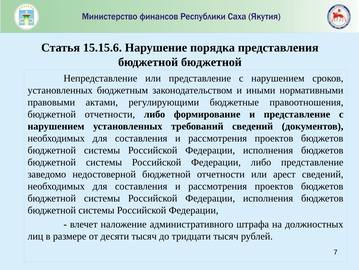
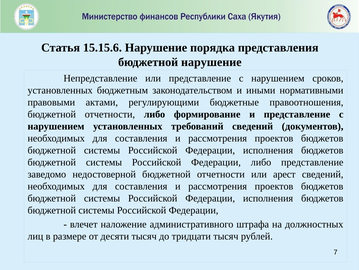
бюджетной бюджетной: бюджетной -> нарушение (211, 62)
